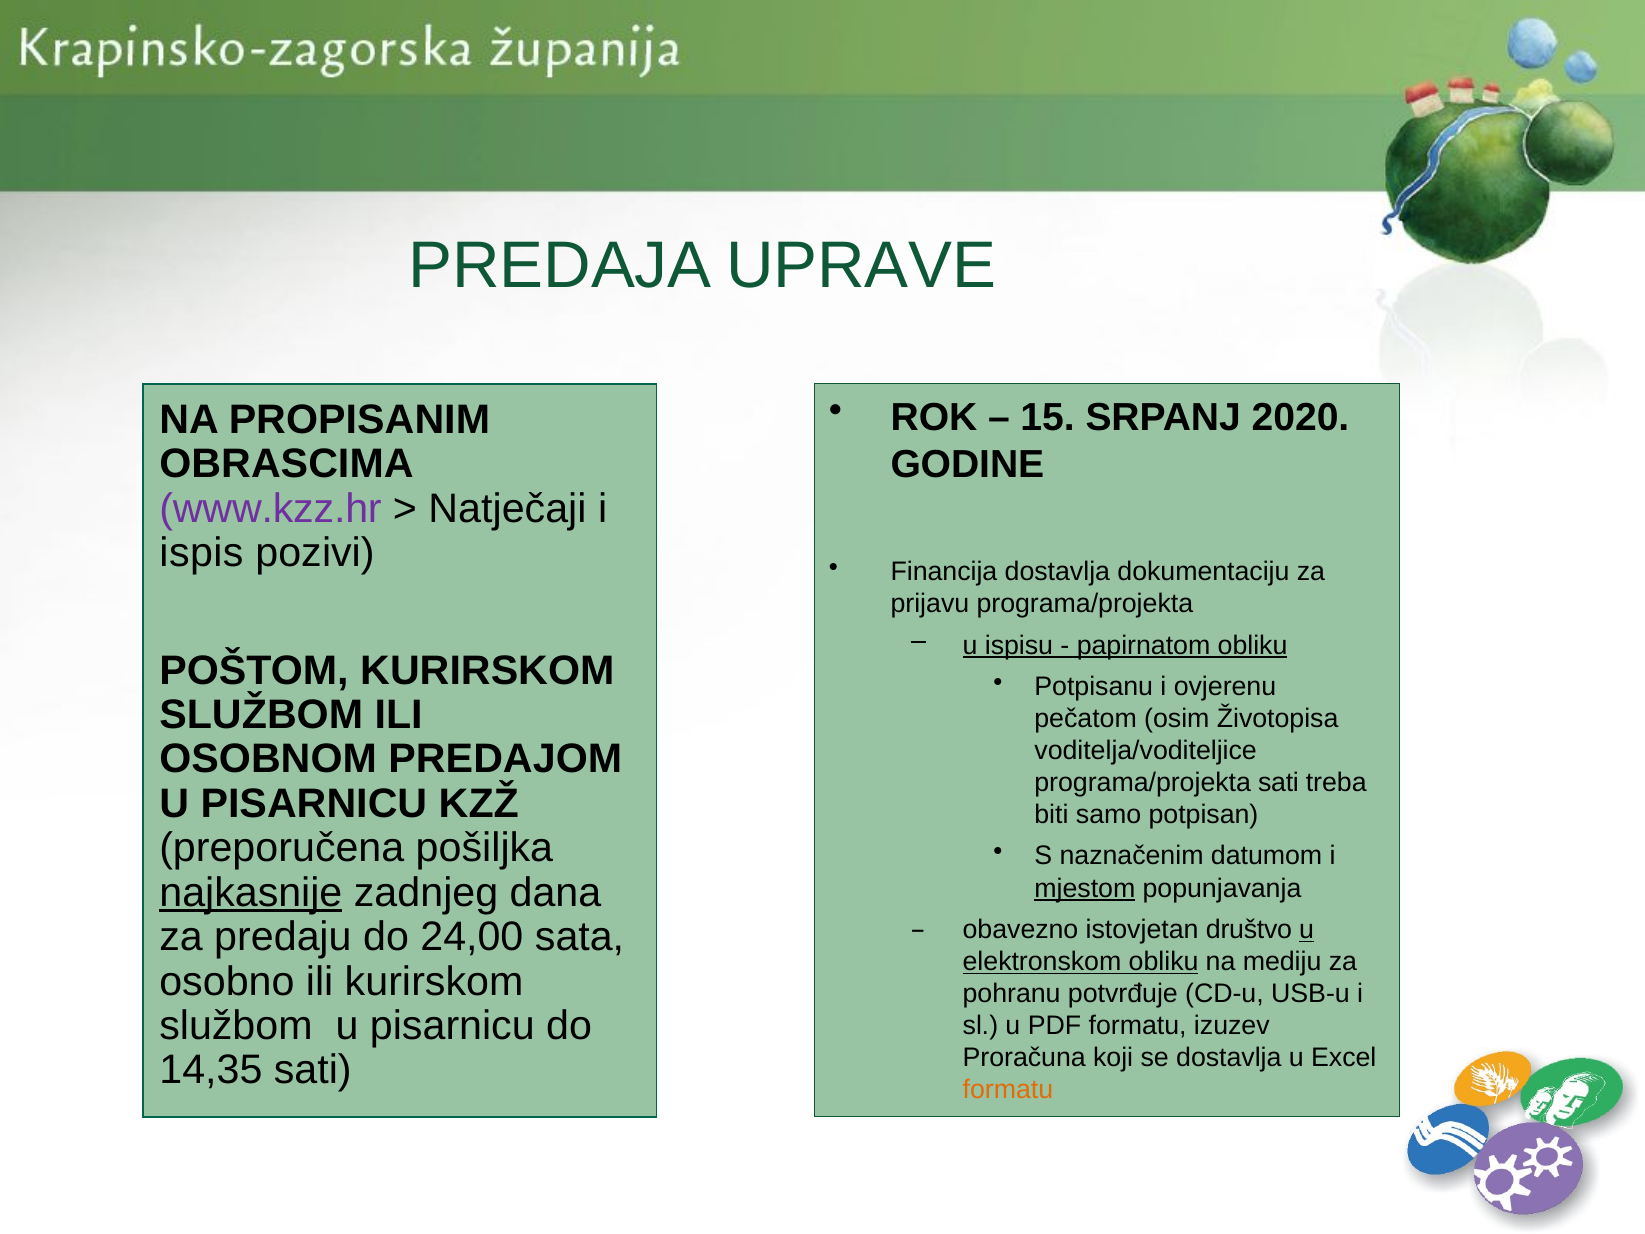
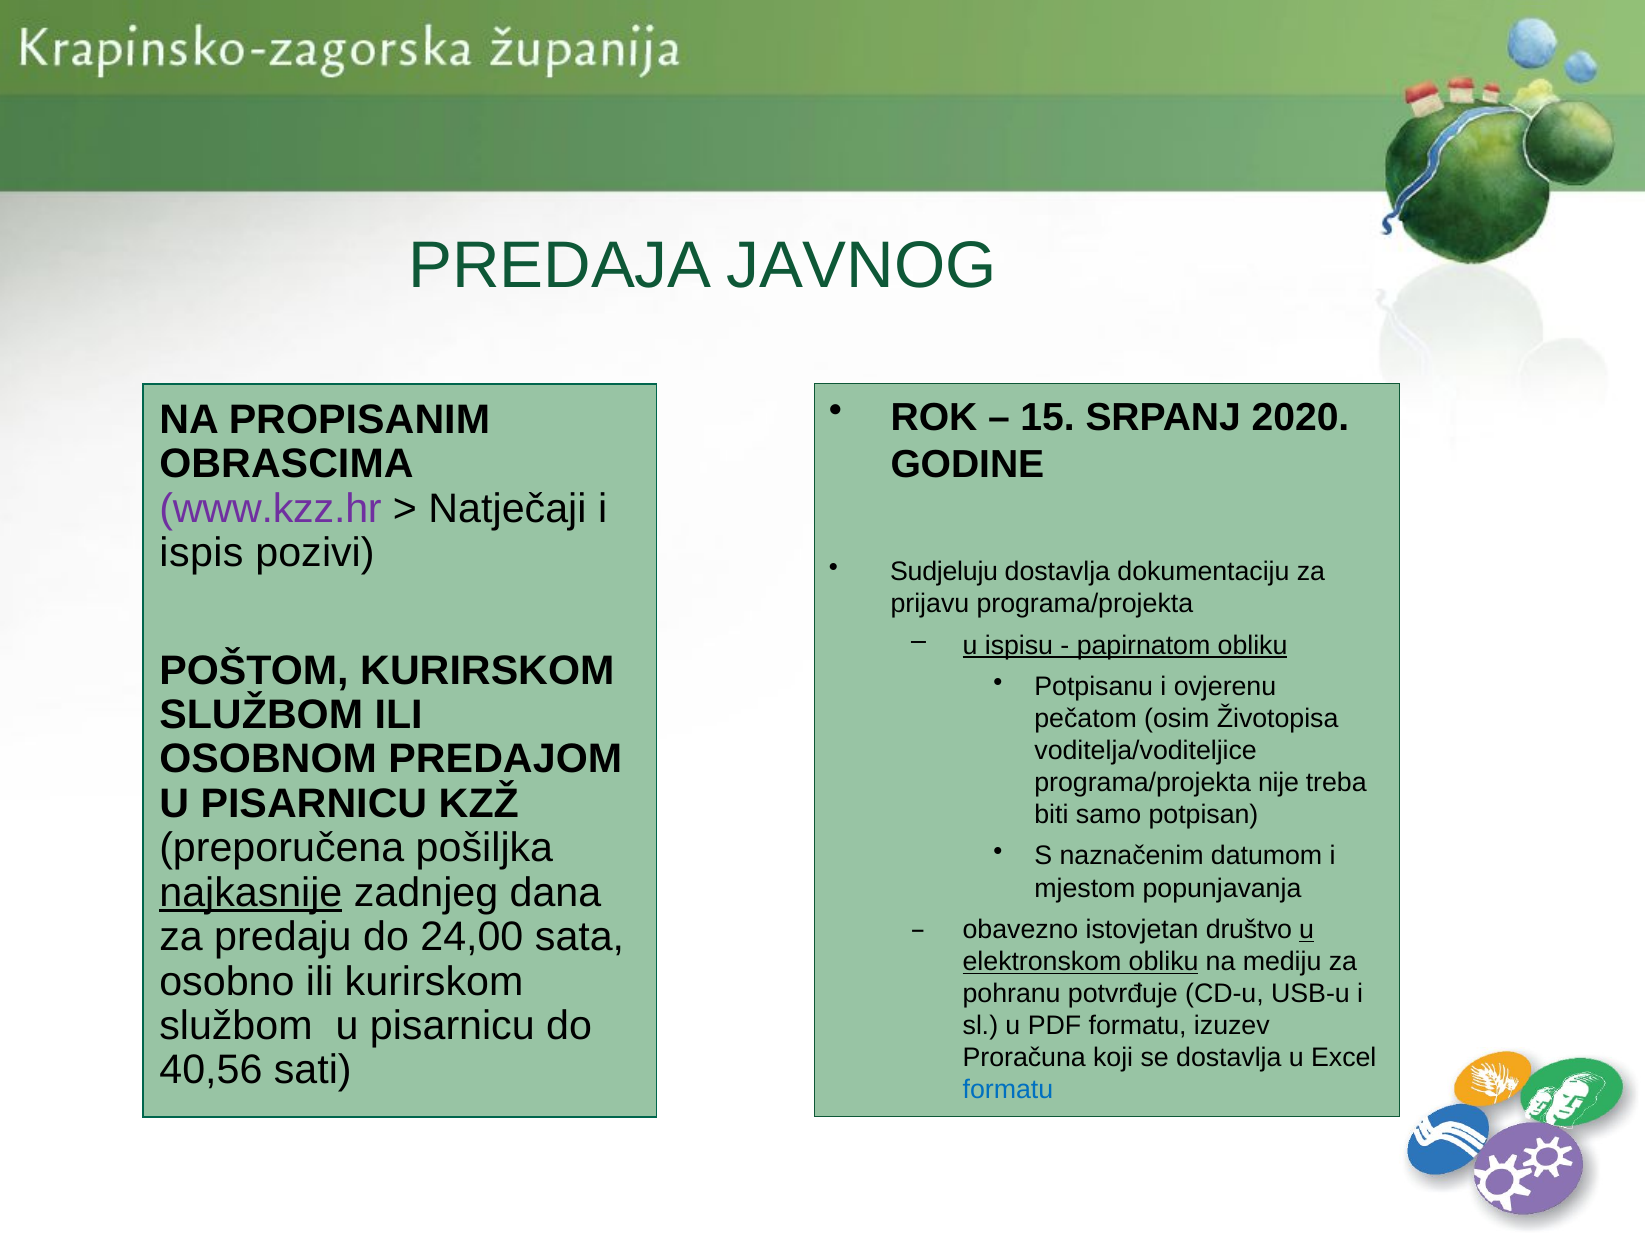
UPRAVE: UPRAVE -> JAVNOG (861, 265)
Financija: Financija -> Sudjeluju (944, 572)
programa/projekta sati: sati -> nije (1278, 783)
mjestom underline: present -> none (1085, 889)
14,35: 14,35 -> 40,56 (211, 1071)
formatu colour: orange -> blue (1008, 1090)
